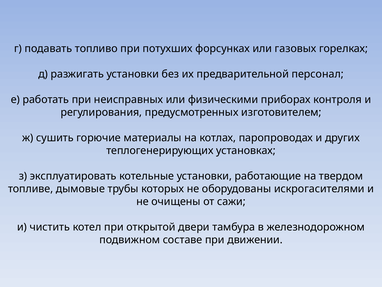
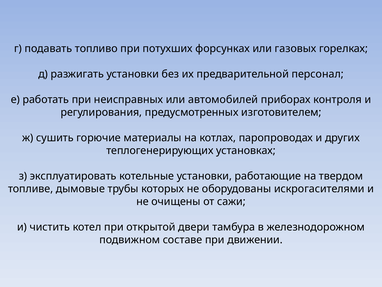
физическими: физическими -> автомобилей (223, 99)
